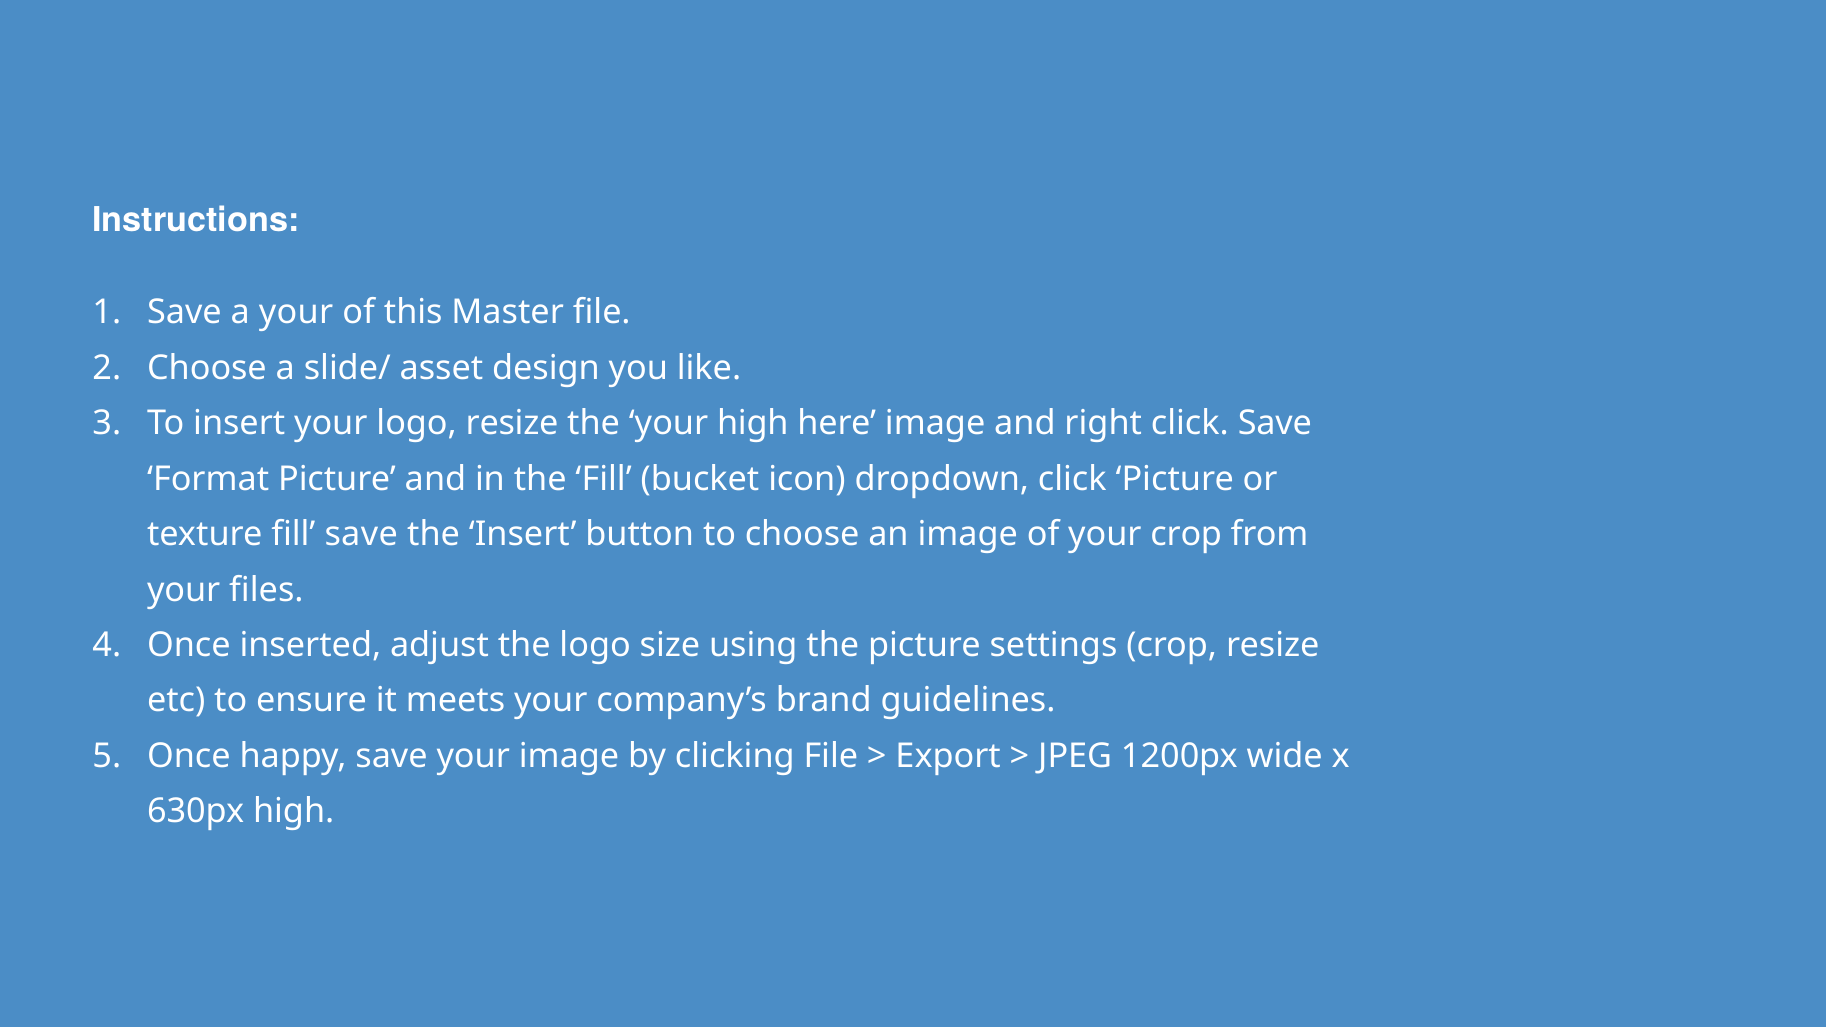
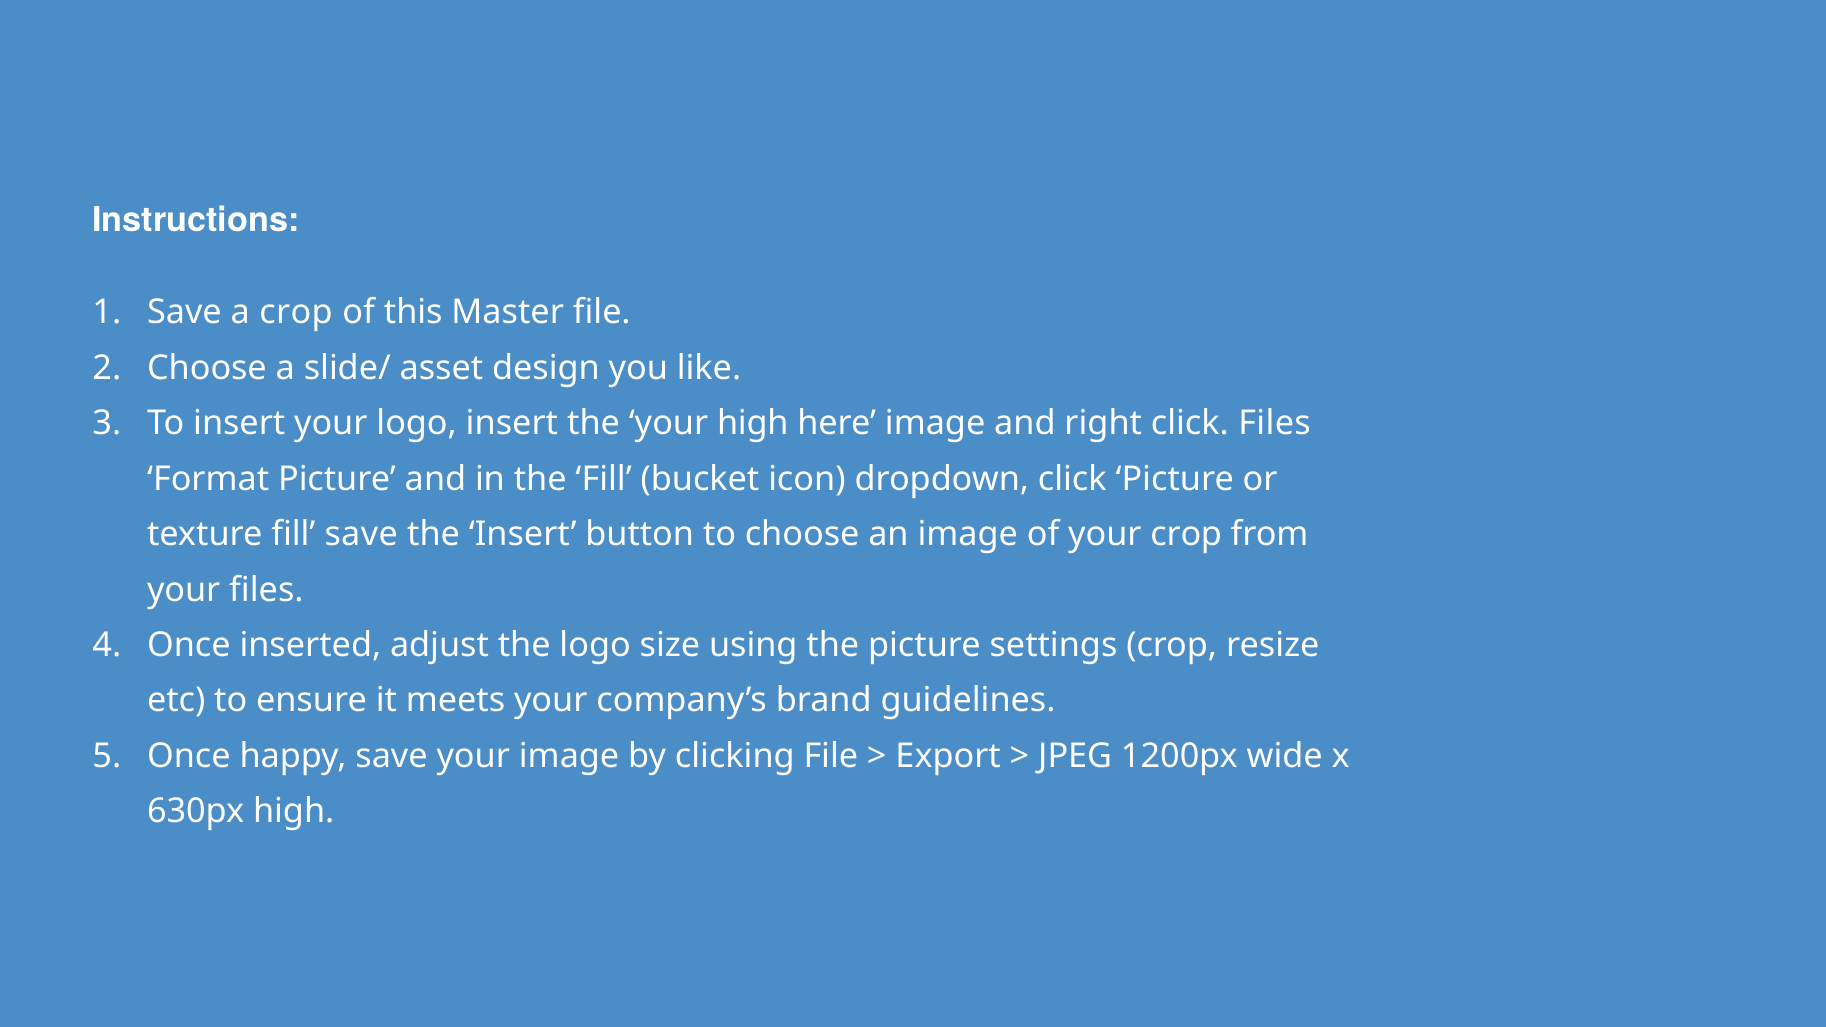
a your: your -> crop (296, 313)
logo resize: resize -> insert (512, 424)
click Save: Save -> Files (1275, 424)
